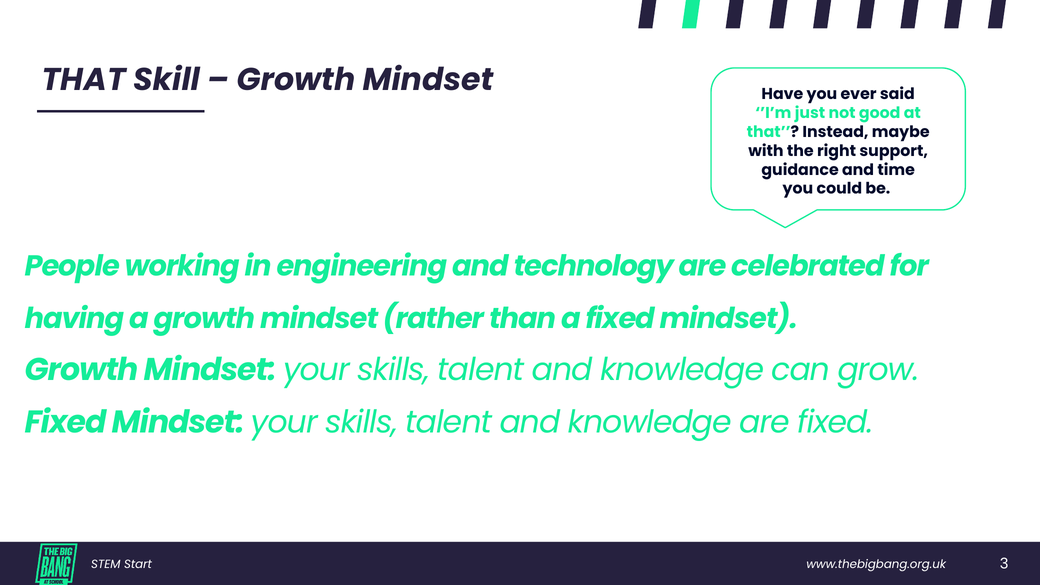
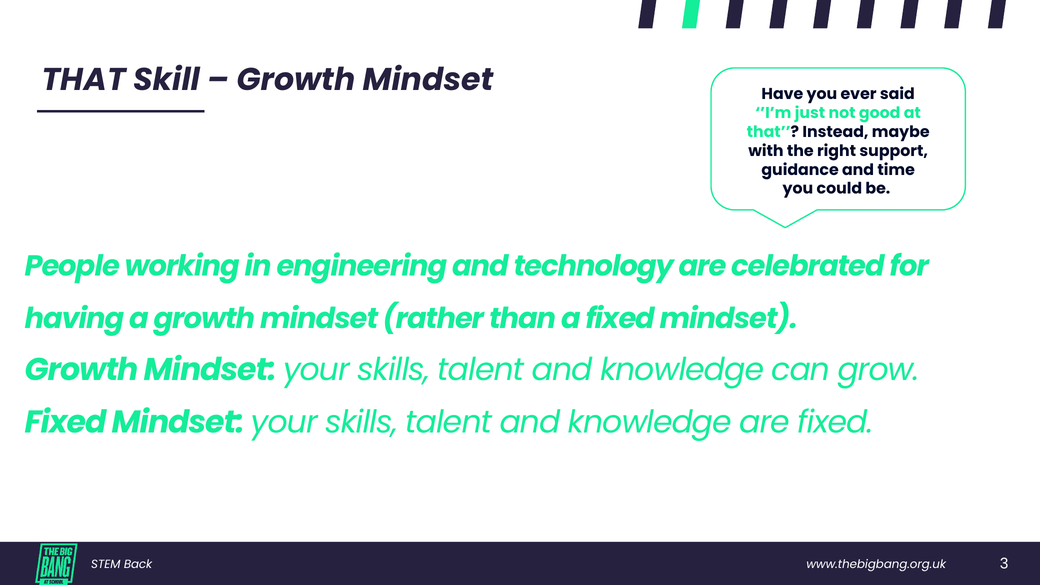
Start: Start -> Back (138, 564)
